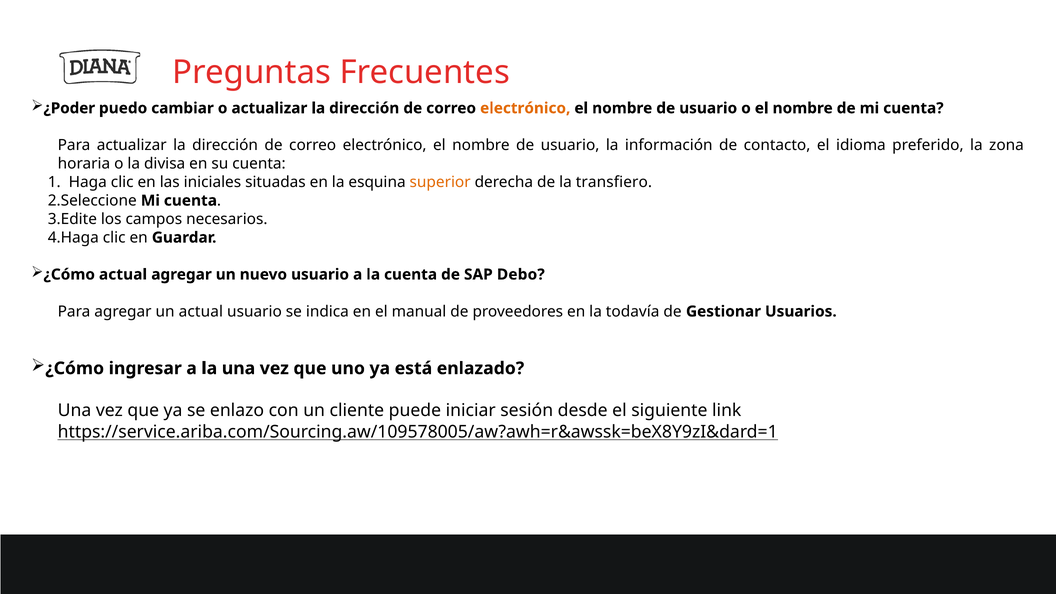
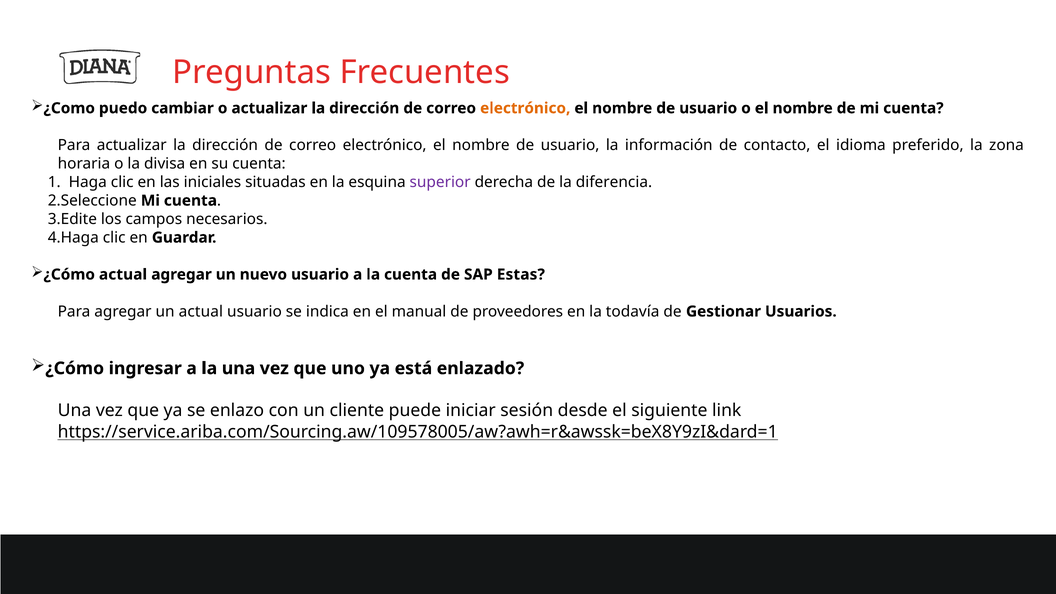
¿Poder: ¿Poder -> ¿Como (69, 108)
superior colour: orange -> purple (440, 182)
transfiero: transfiero -> diferencia (614, 182)
Debo: Debo -> Estas (521, 275)
